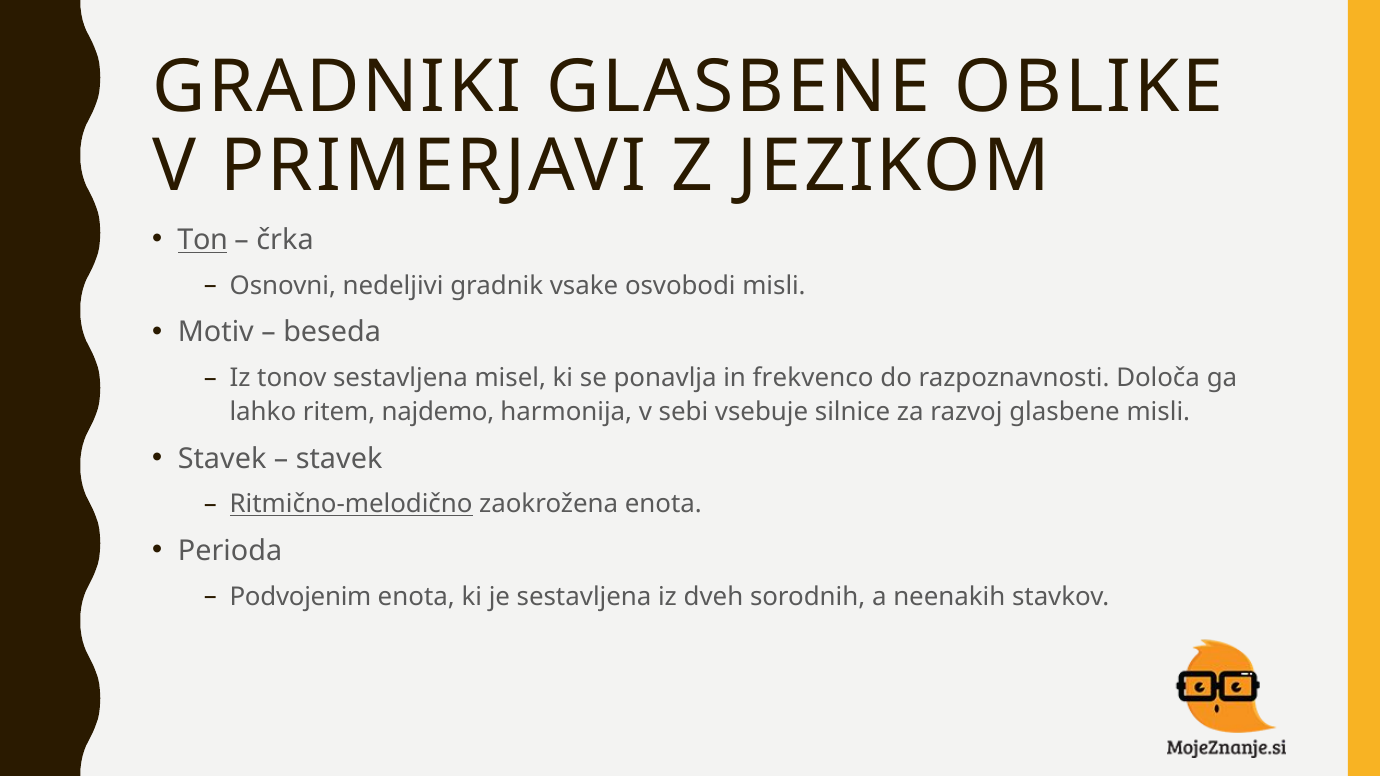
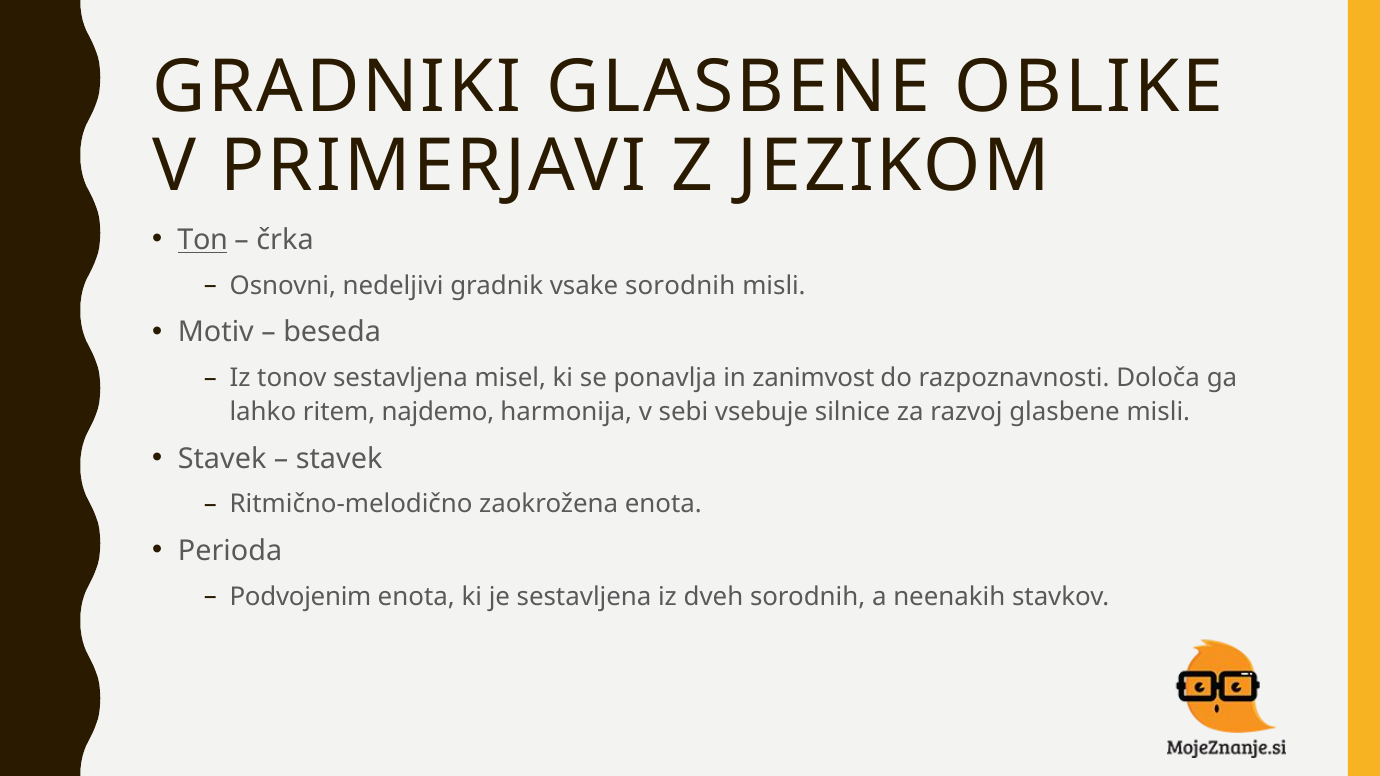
vsake osvobodi: osvobodi -> sorodnih (680, 286)
frekvenco: frekvenco -> zanimvost (813, 378)
Ritmično-melodično underline: present -> none (351, 504)
